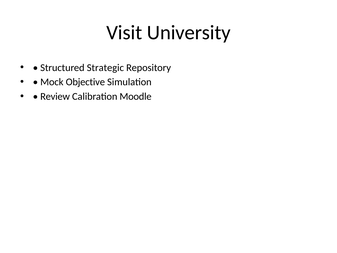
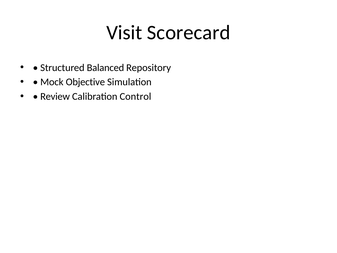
University: University -> Scorecard (189, 33)
Strategic: Strategic -> Balanced (105, 68)
Moodle: Moodle -> Control (135, 96)
